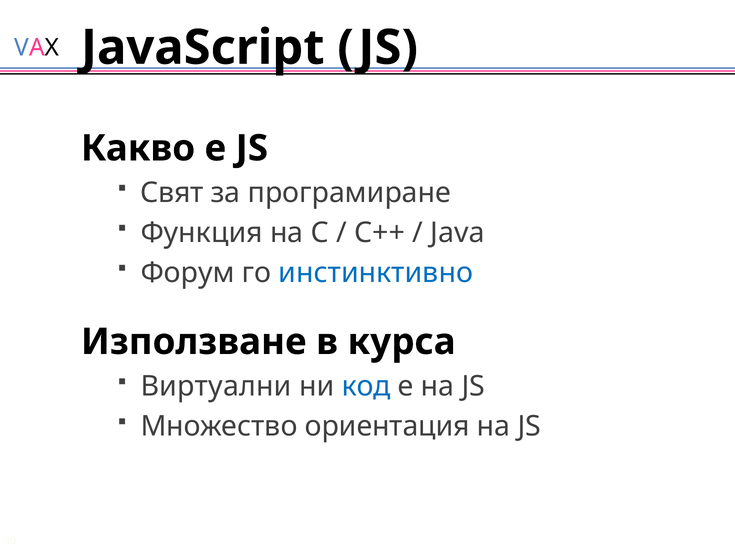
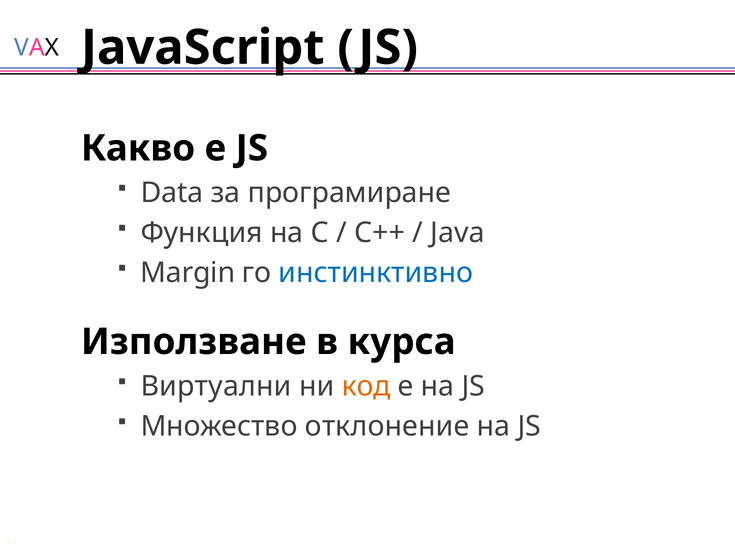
Свят: Свят -> Data (172, 193)
Форум: Форум -> Margin (188, 273)
код colour: blue -> orange (366, 386)
ориентация: ориентация -> отклонение (387, 426)
